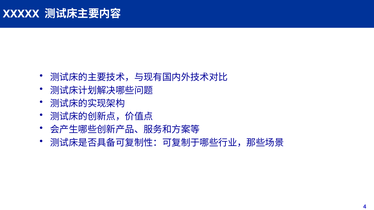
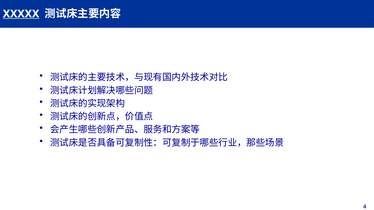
XXXXX underline: none -> present (21, 14)
